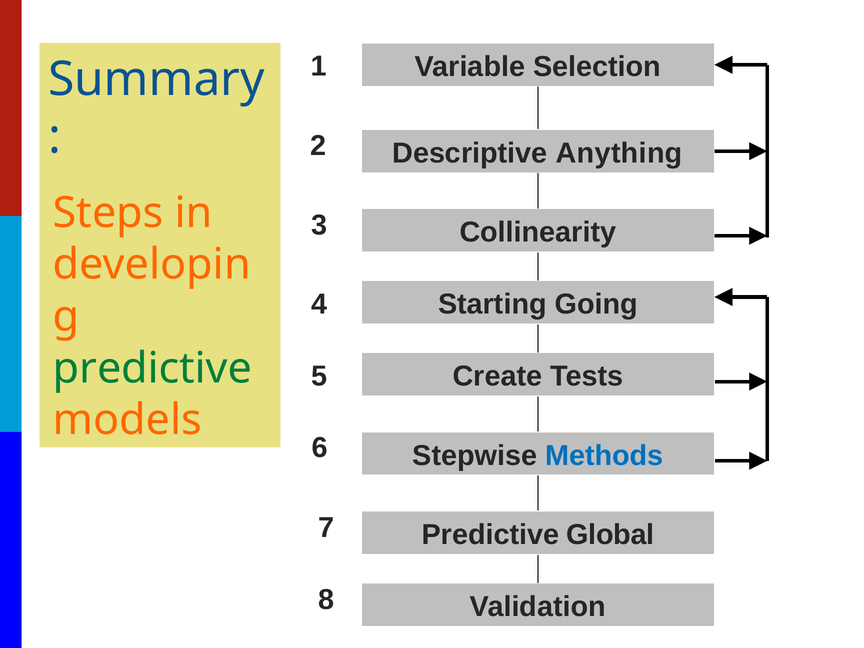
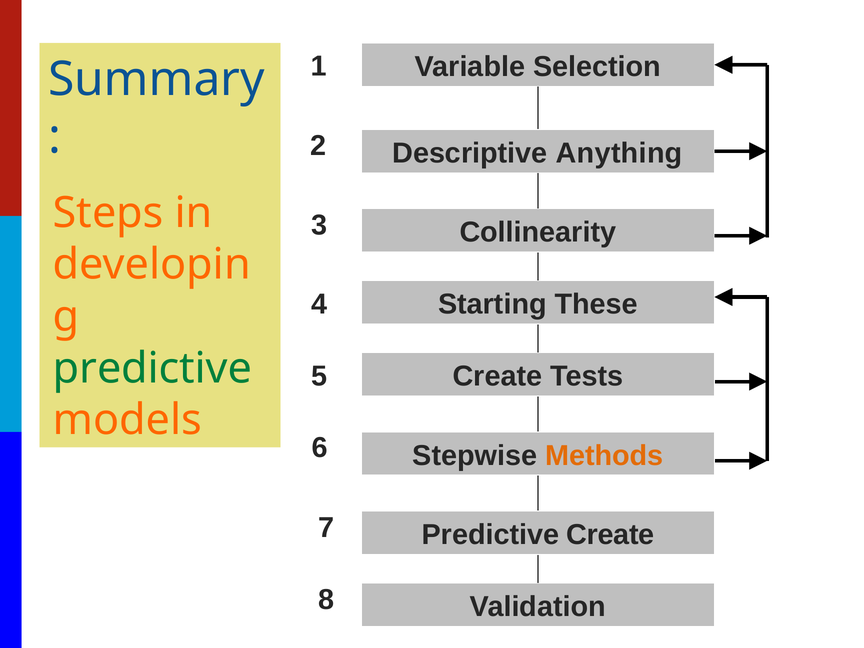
Going: Going -> These (596, 304)
Methods colour: blue -> orange (604, 456)
Predictive Global: Global -> Create (610, 535)
